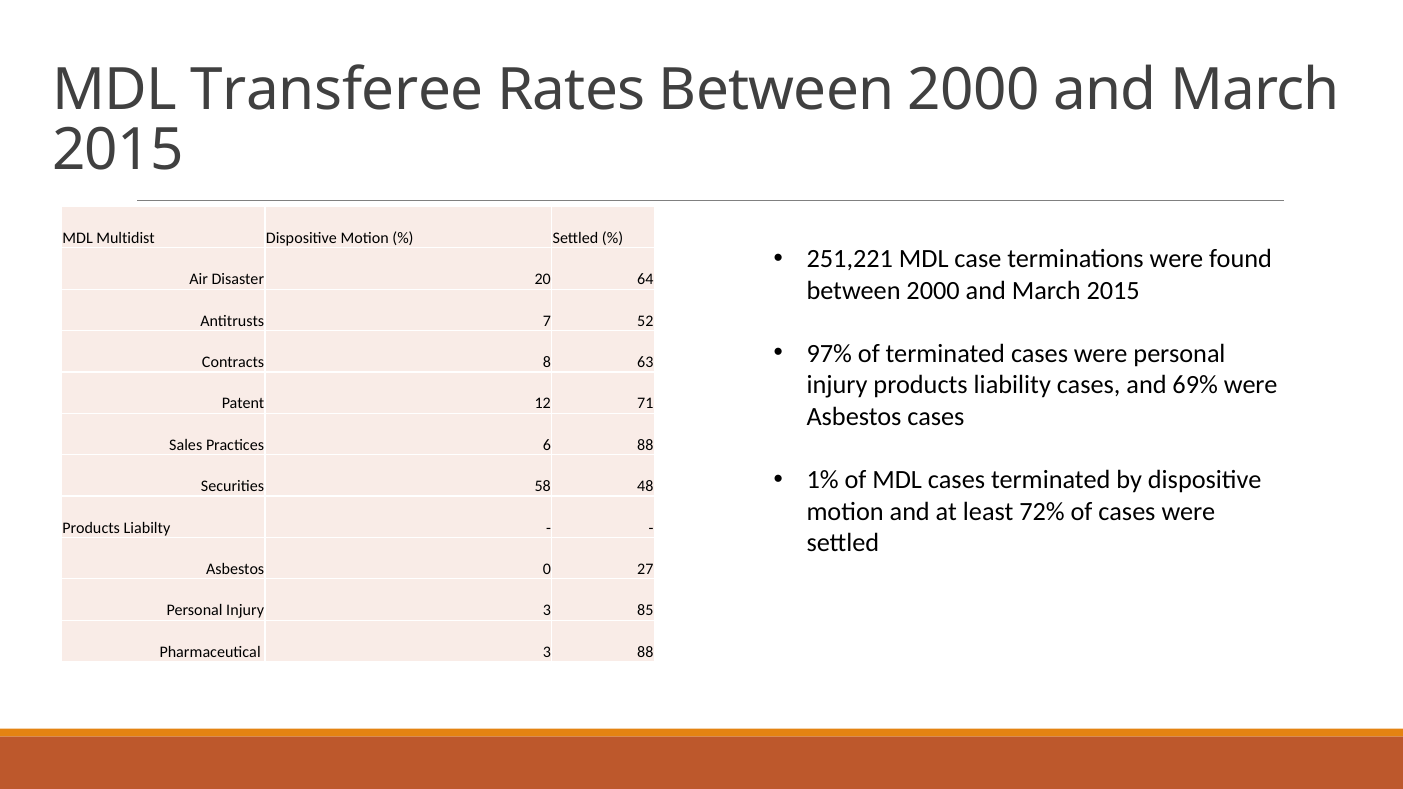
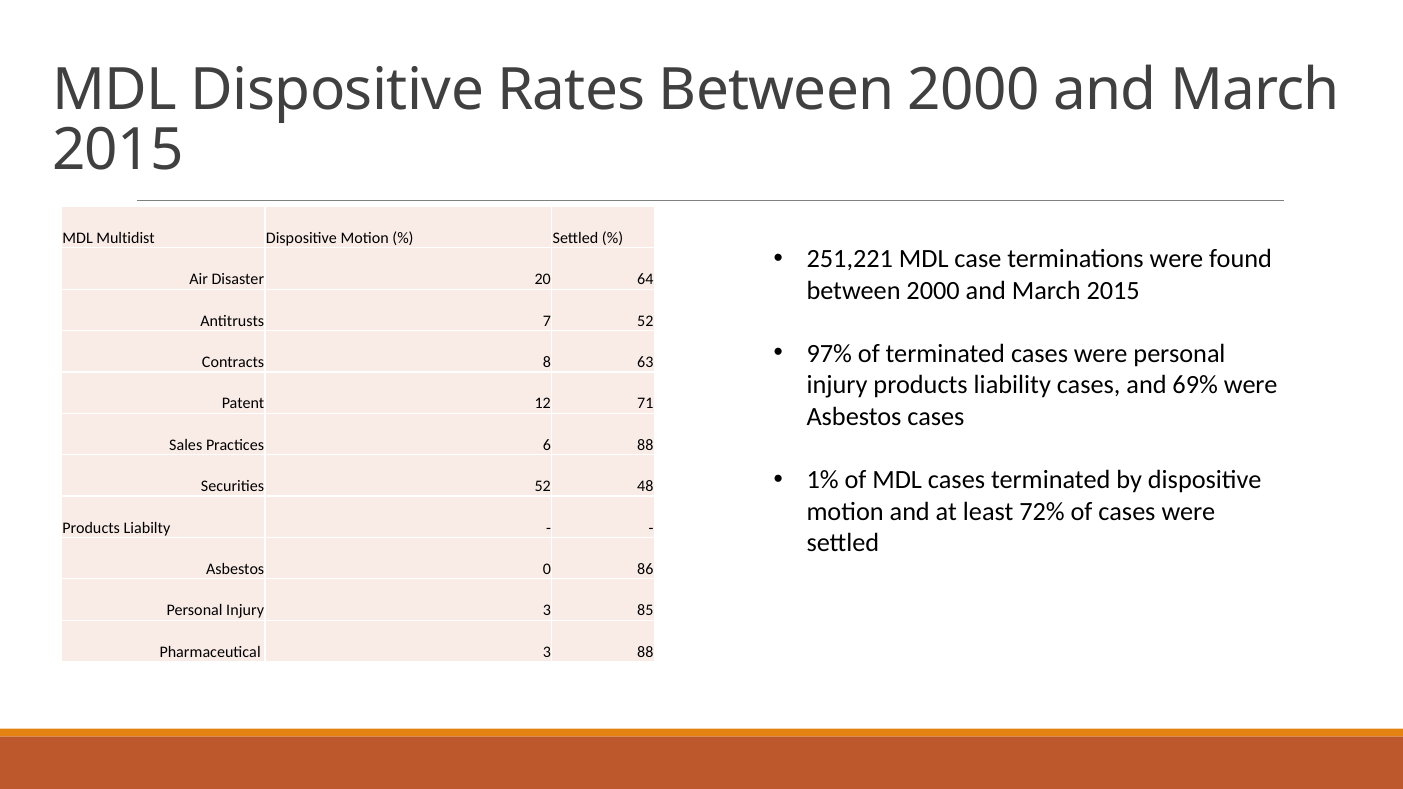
MDL Transferee: Transferee -> Dispositive (337, 91)
Securities 58: 58 -> 52 (543, 486)
27: 27 -> 86 (645, 569)
